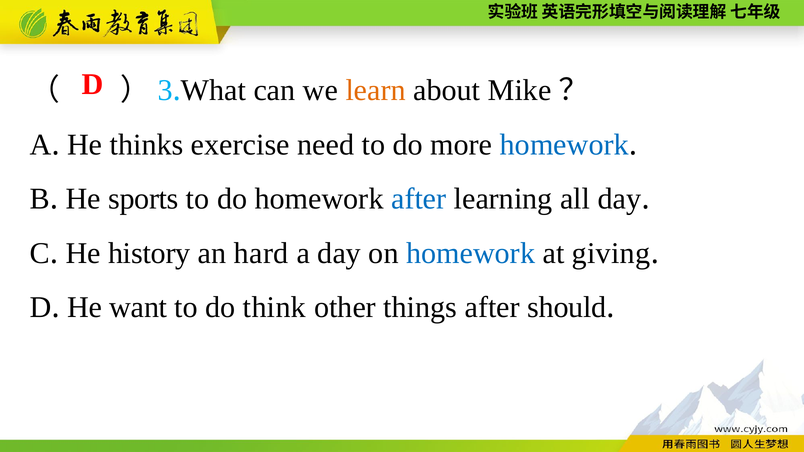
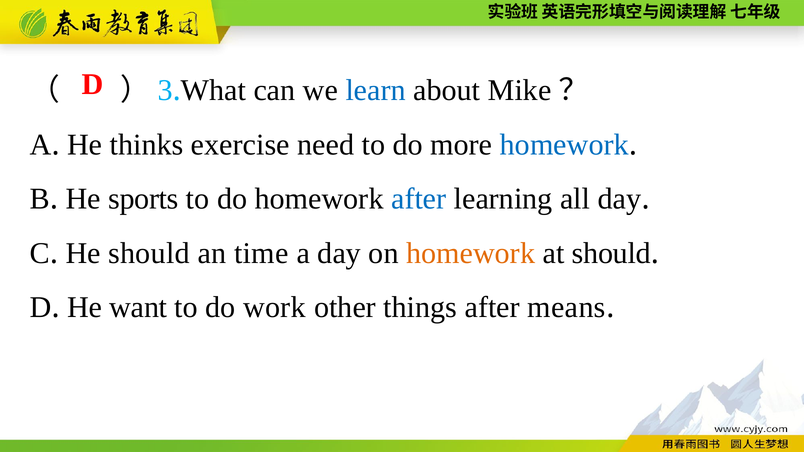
learn colour: orange -> blue (376, 91)
He history: history -> should (149, 253)
hard: hard -> time (261, 253)
homework colour: blue -> orange (471, 253)
at giving: giving -> should (611, 253)
think: think -> work (274, 308)
should: should -> means (567, 308)
